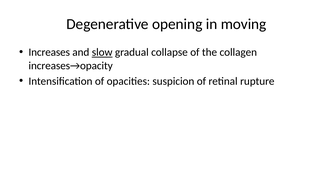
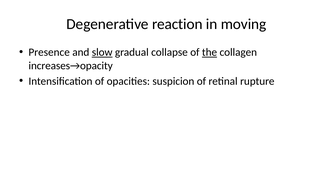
opening: opening -> reaction (177, 24)
Increases: Increases -> Presence (49, 52)
the underline: none -> present (210, 52)
